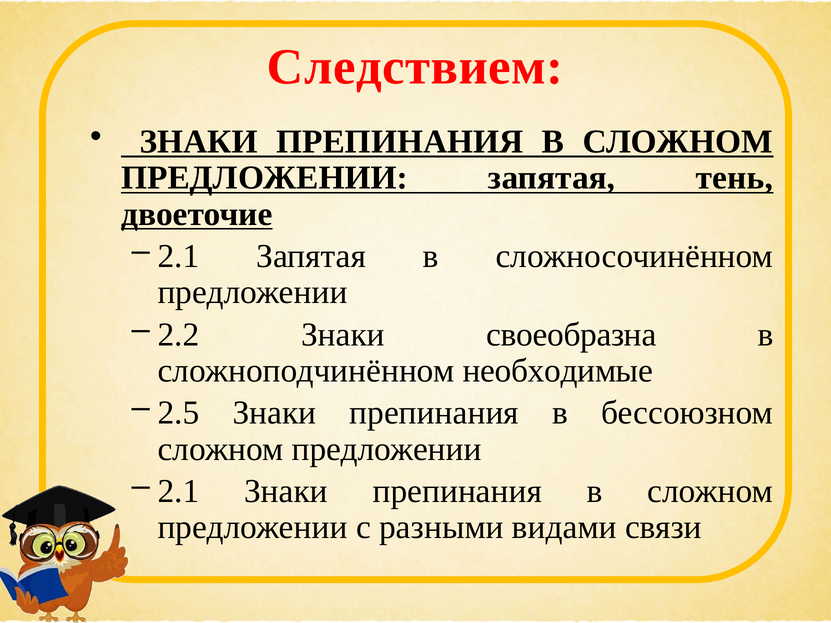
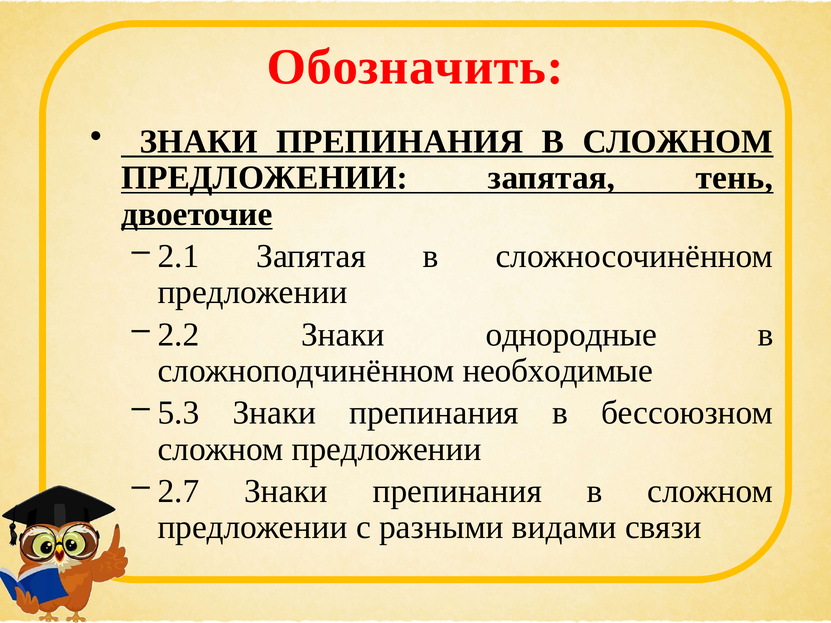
Следствием: Следствием -> Обозначить (415, 67)
своеобразна: своеобразна -> однородные (571, 335)
2.5: 2.5 -> 5.3 (178, 413)
2.1: 2.1 -> 2.7 (178, 491)
